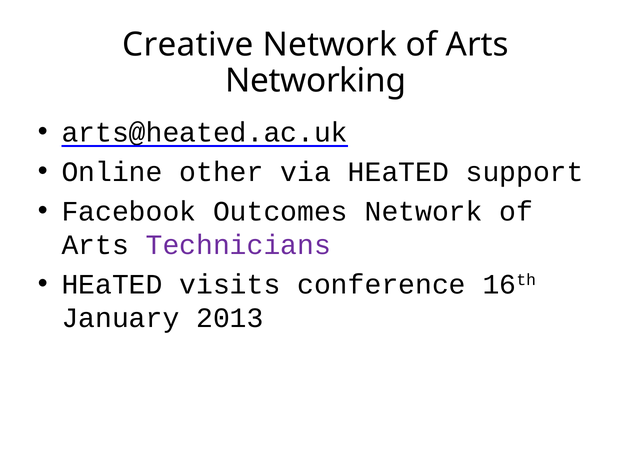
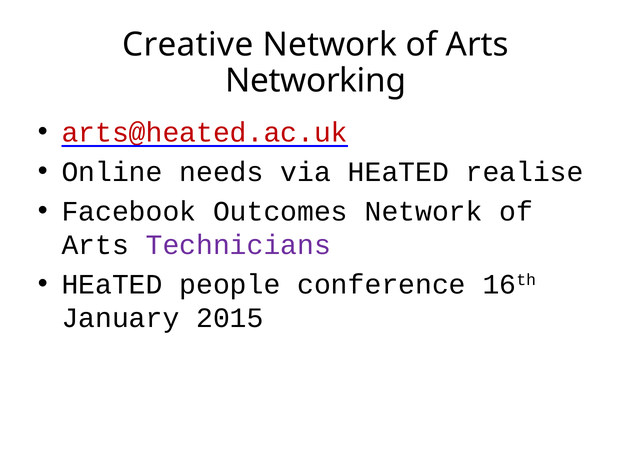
arts@heated.ac.uk colour: black -> red (205, 132)
other: other -> needs (222, 172)
support: support -> realise (525, 172)
visits: visits -> people (230, 284)
2013: 2013 -> 2015 (230, 318)
